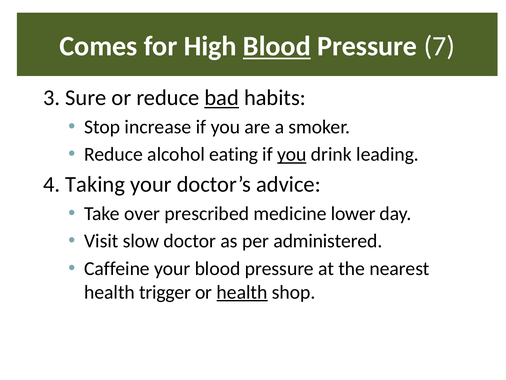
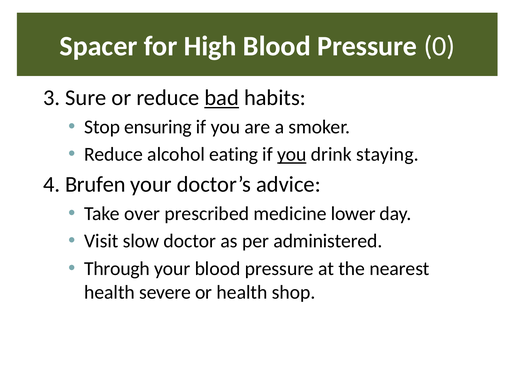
Comes: Comes -> Spacer (98, 46)
Blood underline: present -> none (277, 46)
7: 7 -> 0 (439, 46)
increase: increase -> ensuring (158, 127)
leading: leading -> staying (387, 154)
Taking: Taking -> Brufen (95, 184)
Caffeine: Caffeine -> Through (117, 268)
trigger: trigger -> severe (165, 292)
health underline: present -> none (242, 292)
